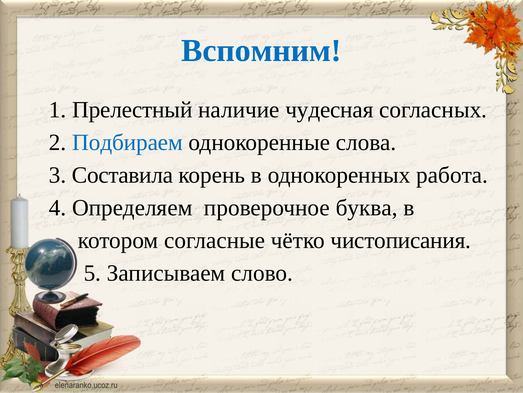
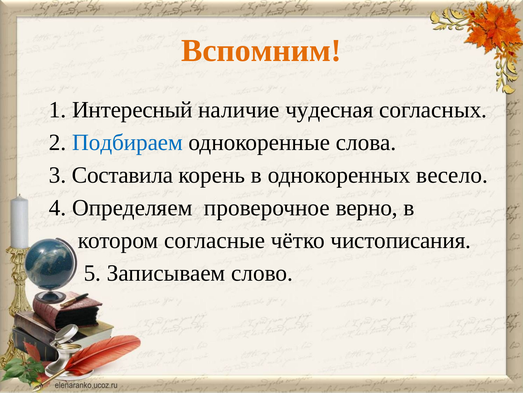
Вспомним colour: blue -> orange (261, 51)
Прелестный: Прелестный -> Интересный (132, 110)
работа: работа -> весело (452, 175)
буква: буква -> верно (367, 207)
